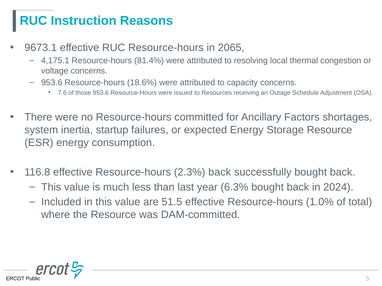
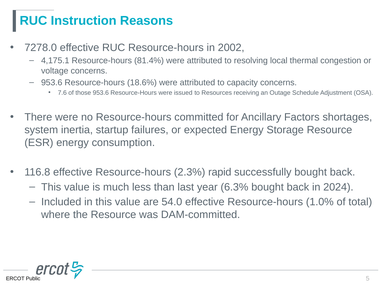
9673.1: 9673.1 -> 7278.0 (41, 48)
2065: 2065 -> 2002 (231, 48)
2.3% back: back -> rapid (220, 173)
51.5: 51.5 -> 54.0 (172, 202)
